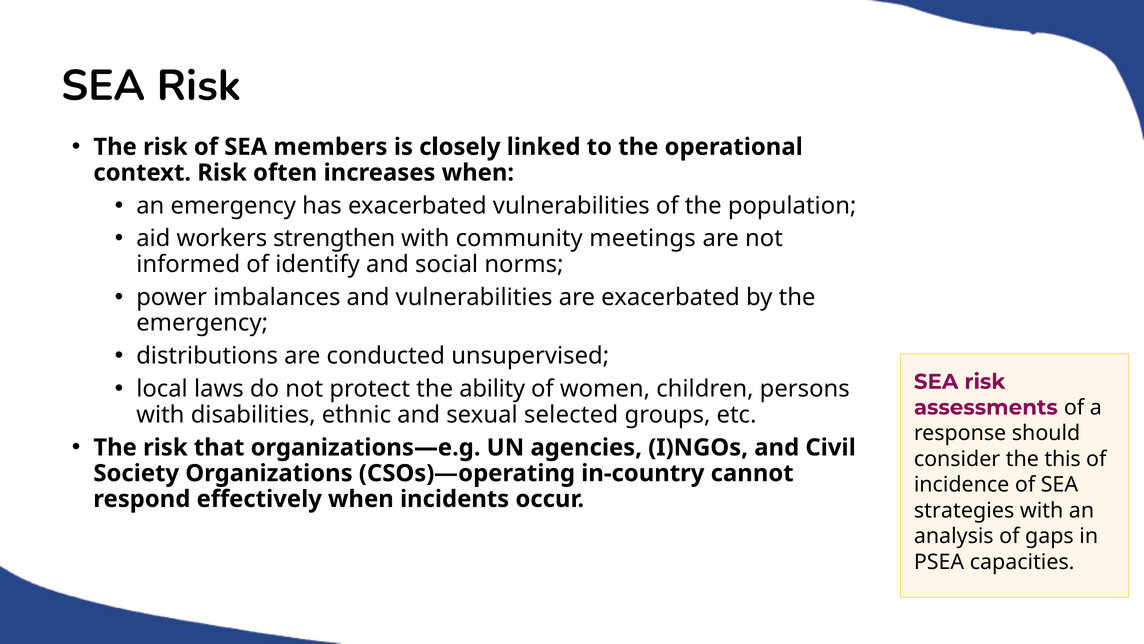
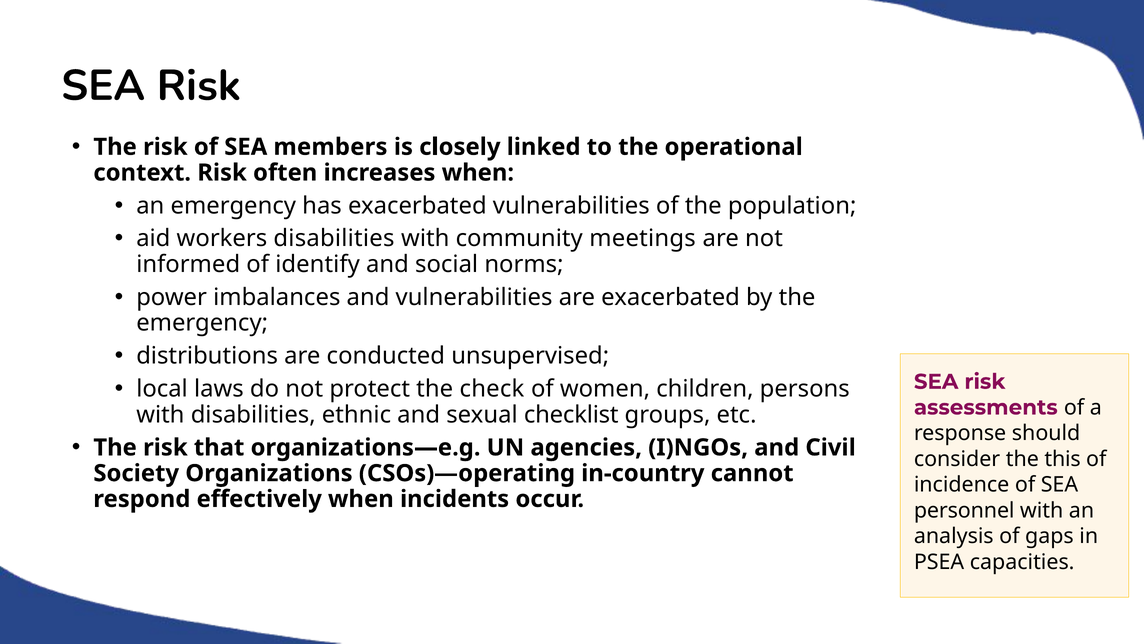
workers strengthen: strengthen -> disabilities (334, 238)
ability: ability -> check (492, 389)
selected: selected -> checklist (571, 414)
strategies: strategies -> personnel (964, 510)
